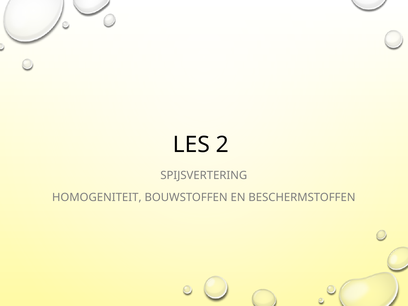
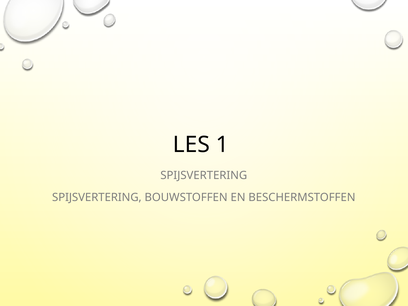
2: 2 -> 1 (222, 145)
HOMOGENITEIT: HOMOGENITEIT -> SPIJSVERTERING (97, 198)
